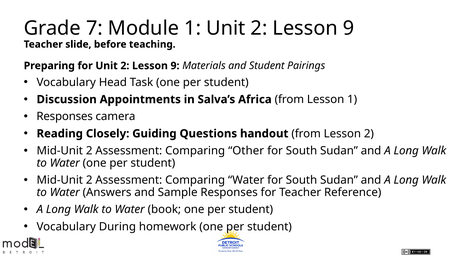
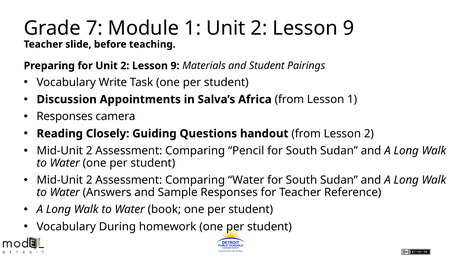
Head: Head -> Write (113, 82)
Other: Other -> Pencil (246, 150)
